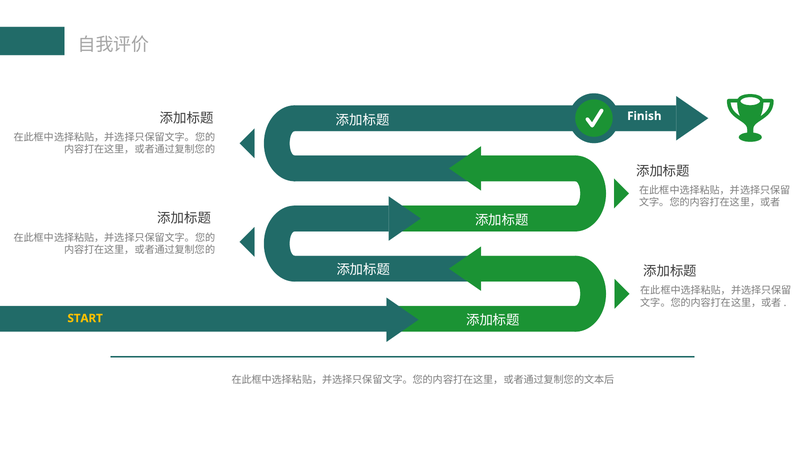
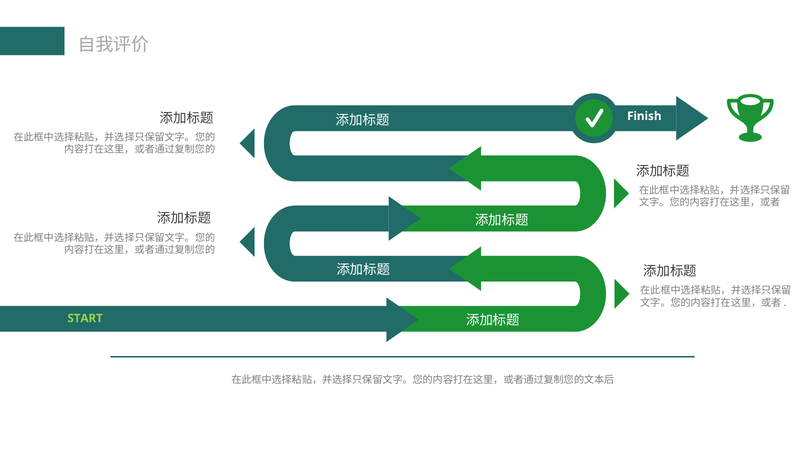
START colour: yellow -> light green (85, 318)
